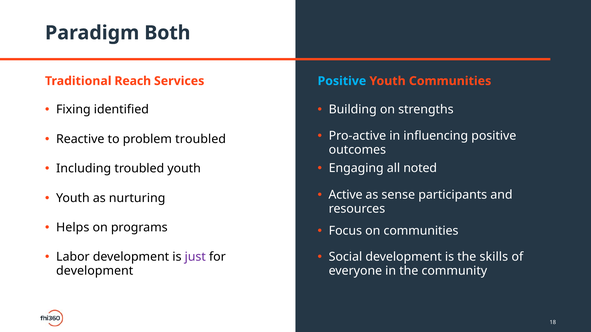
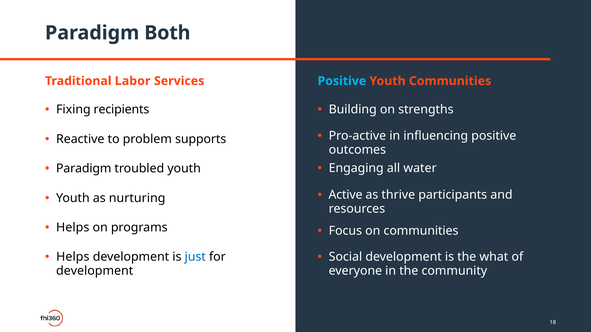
Reach: Reach -> Labor (133, 81)
identified: identified -> recipients (121, 110)
problem troubled: troubled -> supports (201, 139)
noted: noted -> water (420, 168)
Including: Including -> Paradigm (84, 169)
sense: sense -> thrive (398, 195)
Labor: Labor -> Helps (73, 257)
just colour: purple -> blue (195, 257)
skills: skills -> what (494, 257)
